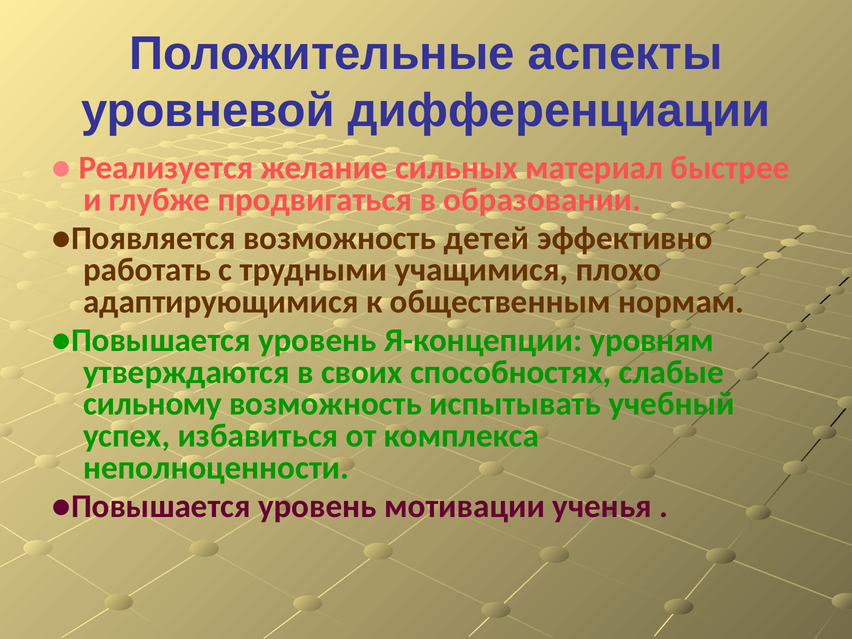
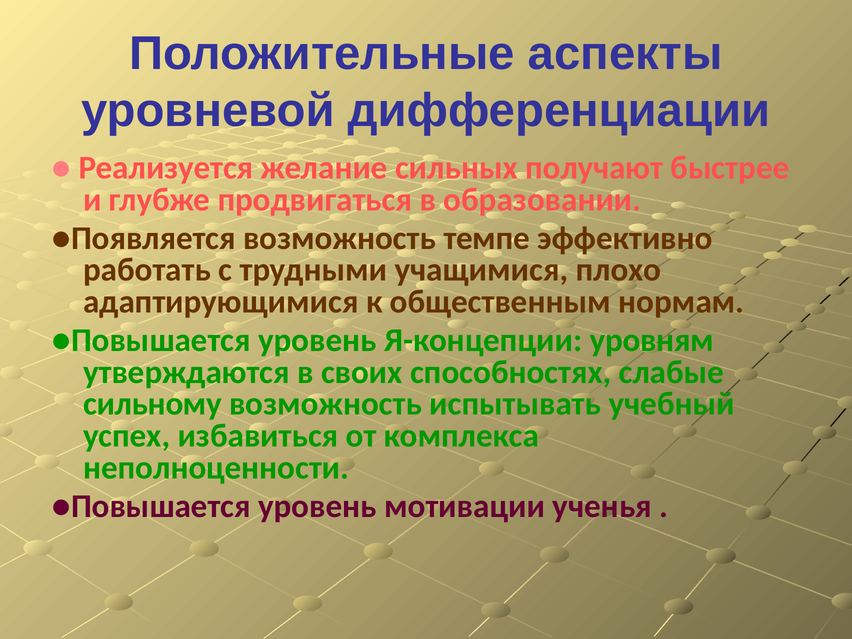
материал: материал -> получают (594, 168)
детей: детей -> темпе (487, 238)
